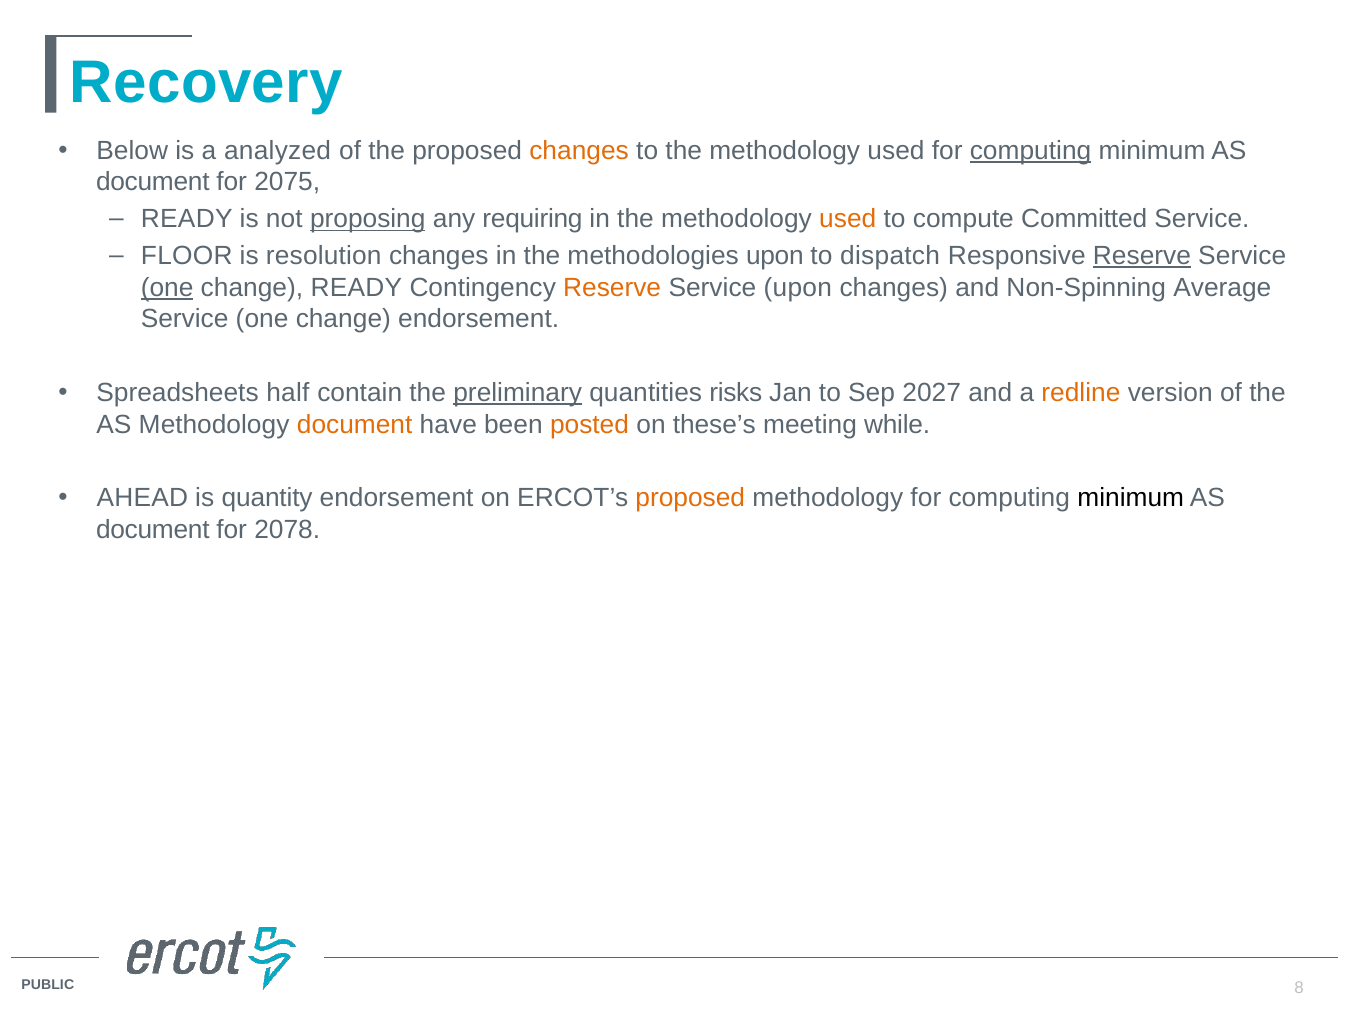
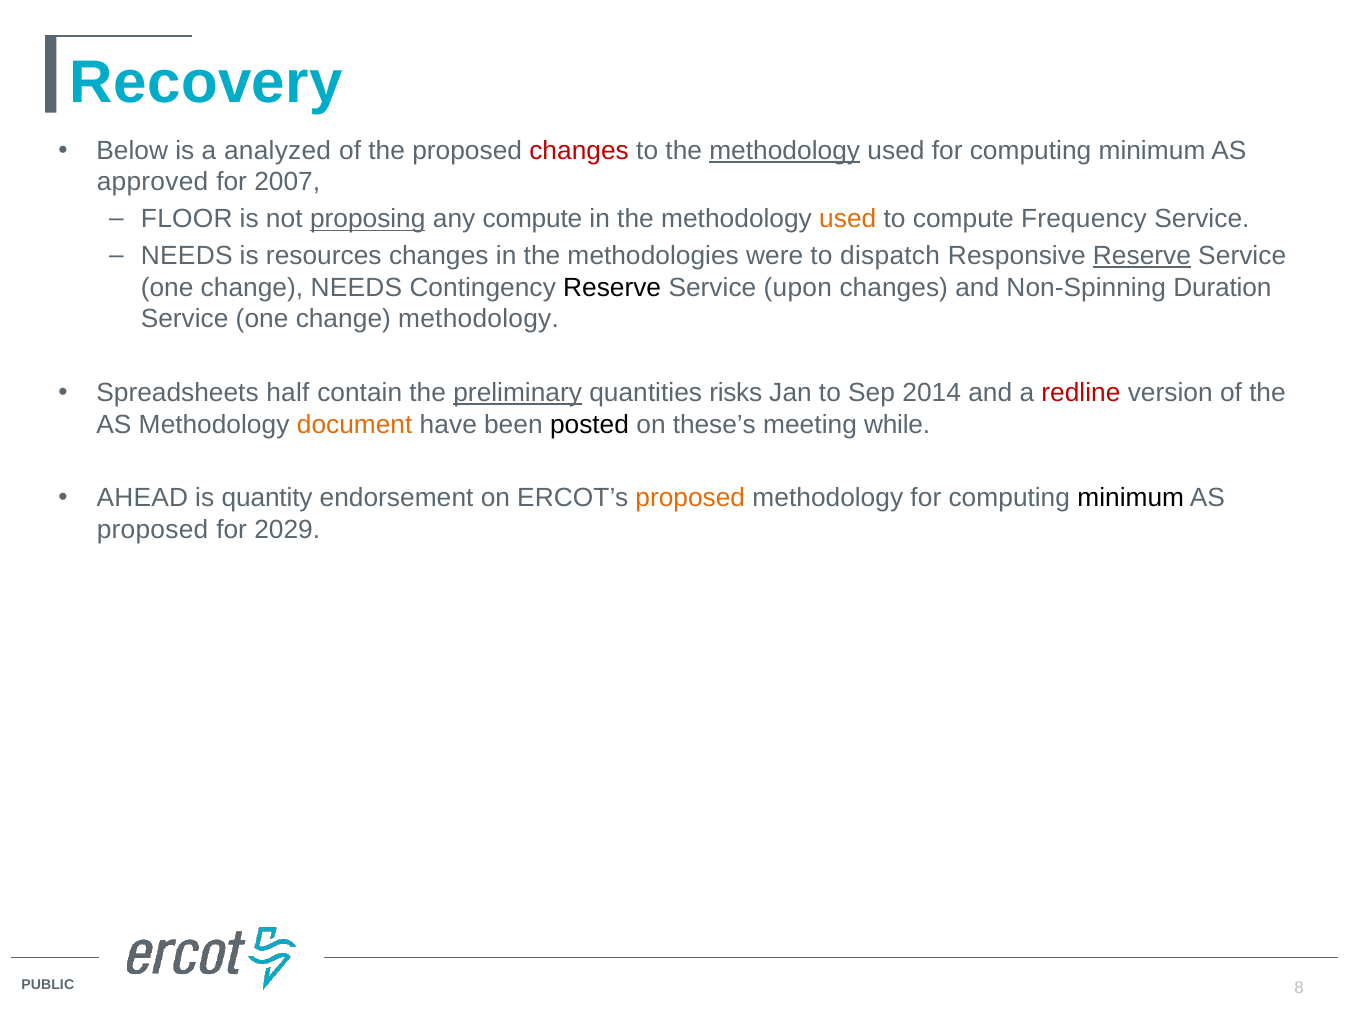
changes colour: orange -> red (579, 151)
methodology underline: none -> present (785, 151)
computing underline: present -> none (1031, 151)
document: document -> approved (153, 182)
2075: 2075 -> 2007 (287, 182)
READY: READY -> FLOOR (187, 219)
any requiring: requiring -> compute (532, 219)
Committed: Committed -> Frequency (1084, 219)
FLOOR: FLOOR -> NEEDS (187, 256)
resolution: resolution -> resources (324, 256)
methodologies upon: upon -> were (775, 256)
one underline: present -> none (167, 288)
change READY: READY -> NEEDS (356, 288)
Reserve colour: orange -> black (612, 288)
Average: Average -> Duration (1222, 288)
change endorsement: endorsement -> methodology (479, 319)
2027: 2027 -> 2014 (932, 393)
redline colour: orange -> red (1081, 393)
posted colour: orange -> black (589, 424)
document: document -> proposed (153, 530)
2078: 2078 -> 2029 (287, 530)
